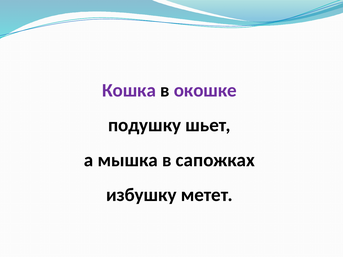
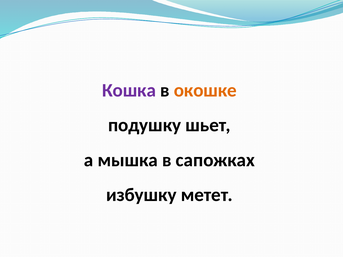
окошке colour: purple -> orange (205, 90)
